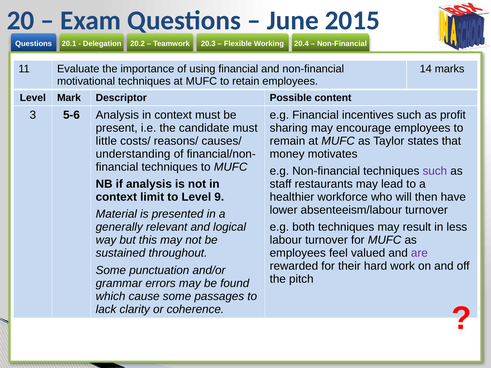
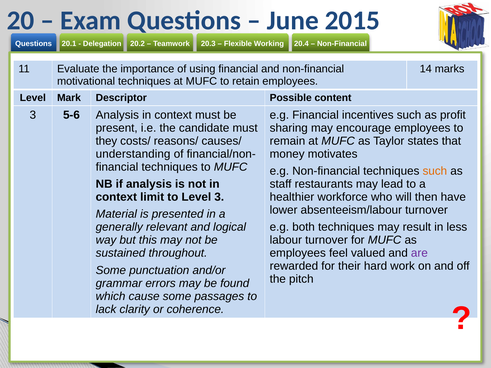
little: little -> they (106, 141)
such colour: purple -> orange (435, 171)
Level 9: 9 -> 3 (219, 197)
